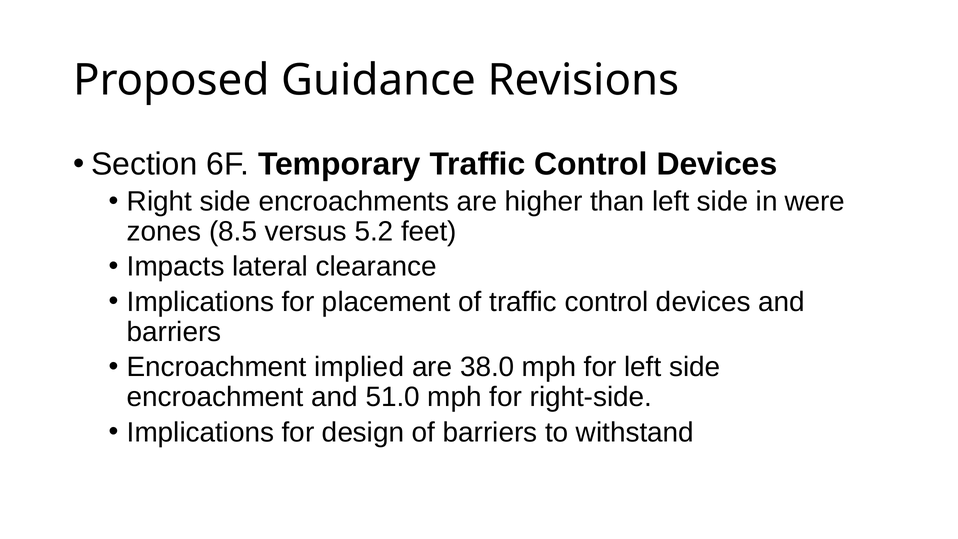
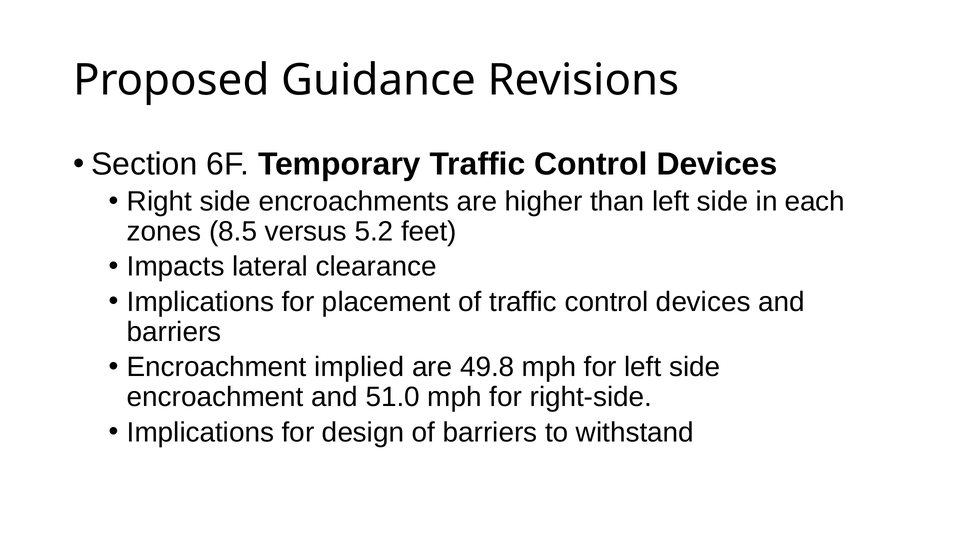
were: were -> each (815, 201)
38.0: 38.0 -> 49.8 (487, 367)
